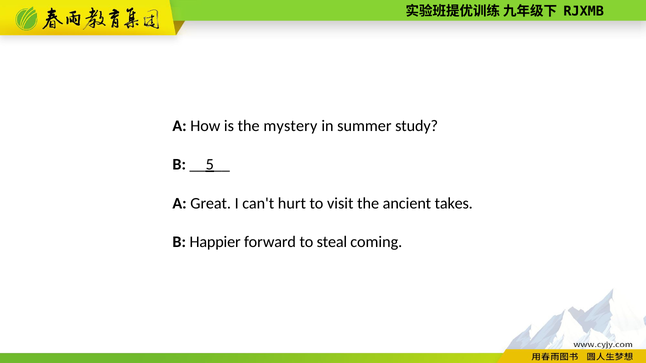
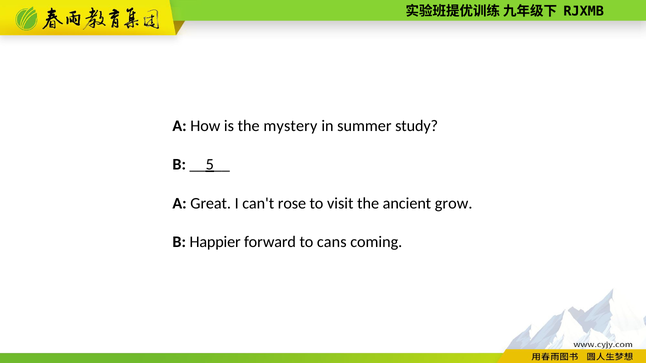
hurt: hurt -> rose (292, 203)
takes: takes -> grow (454, 203)
steal: steal -> cans (332, 242)
